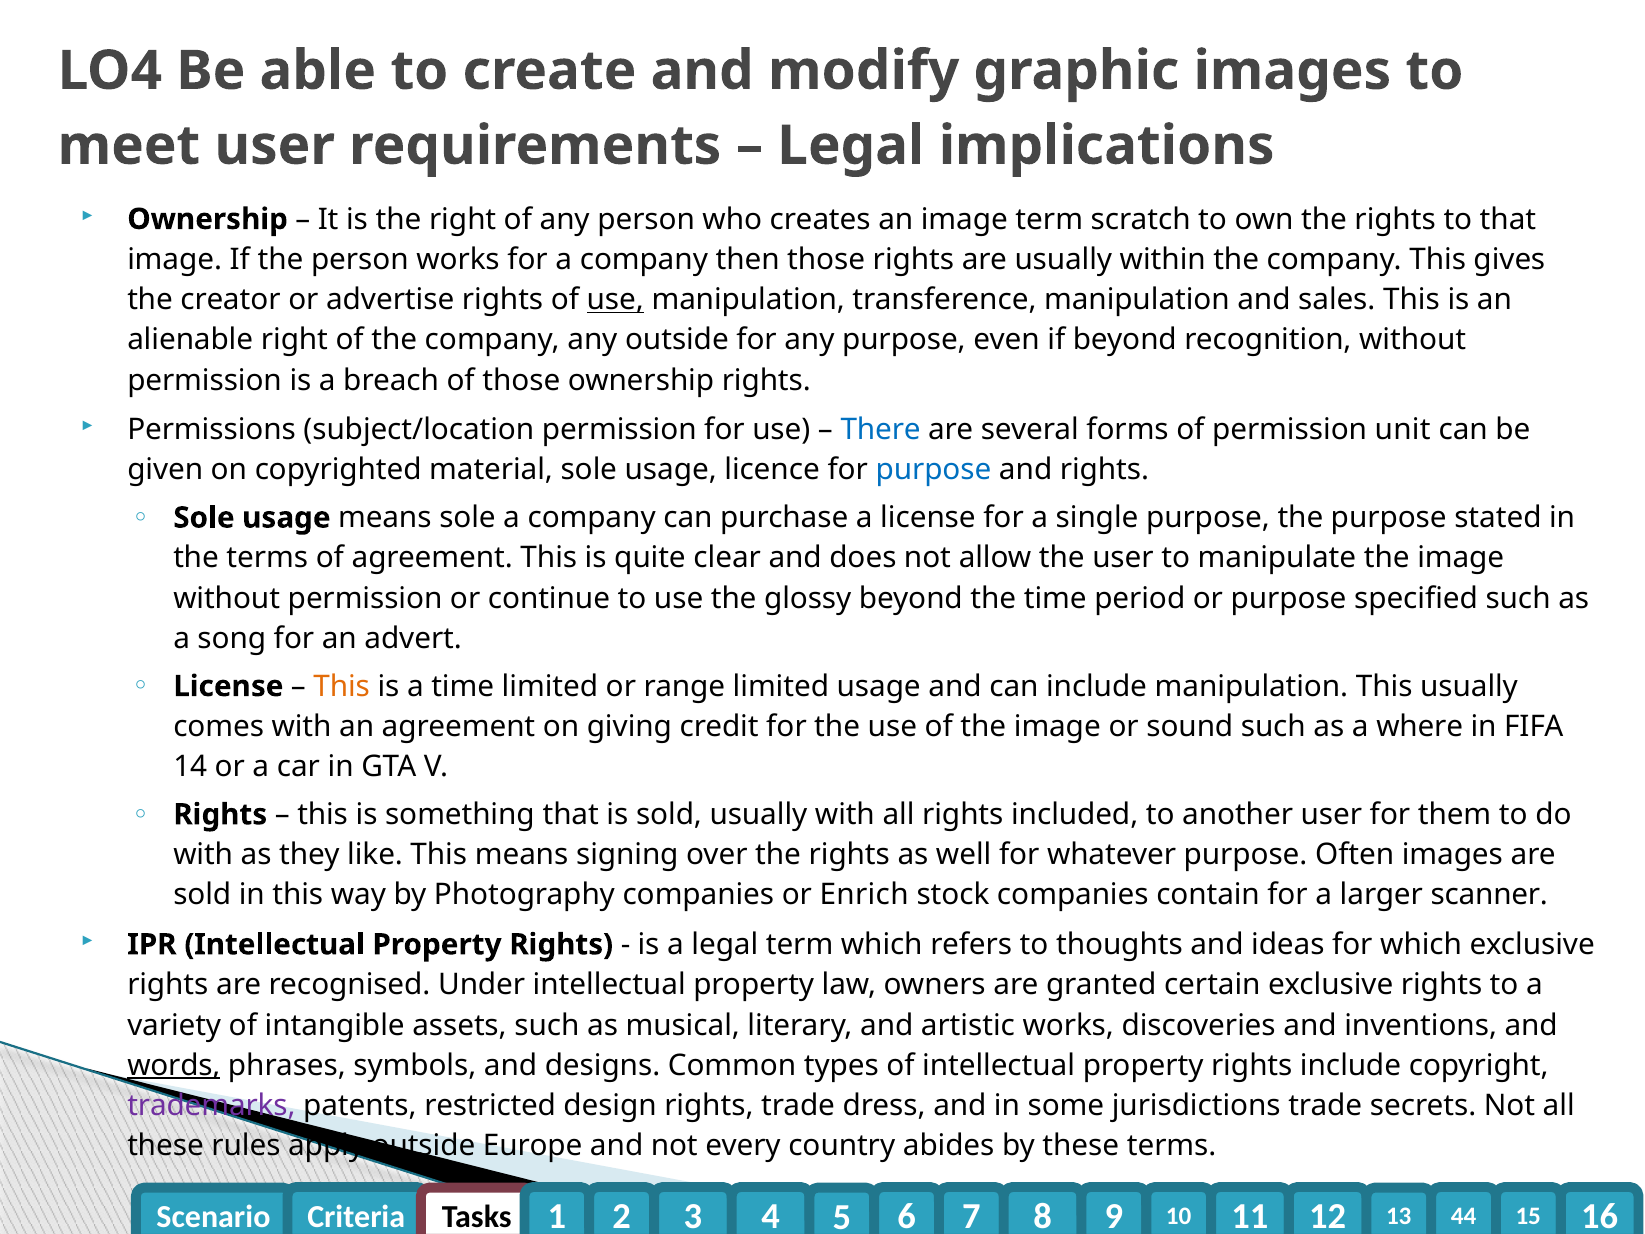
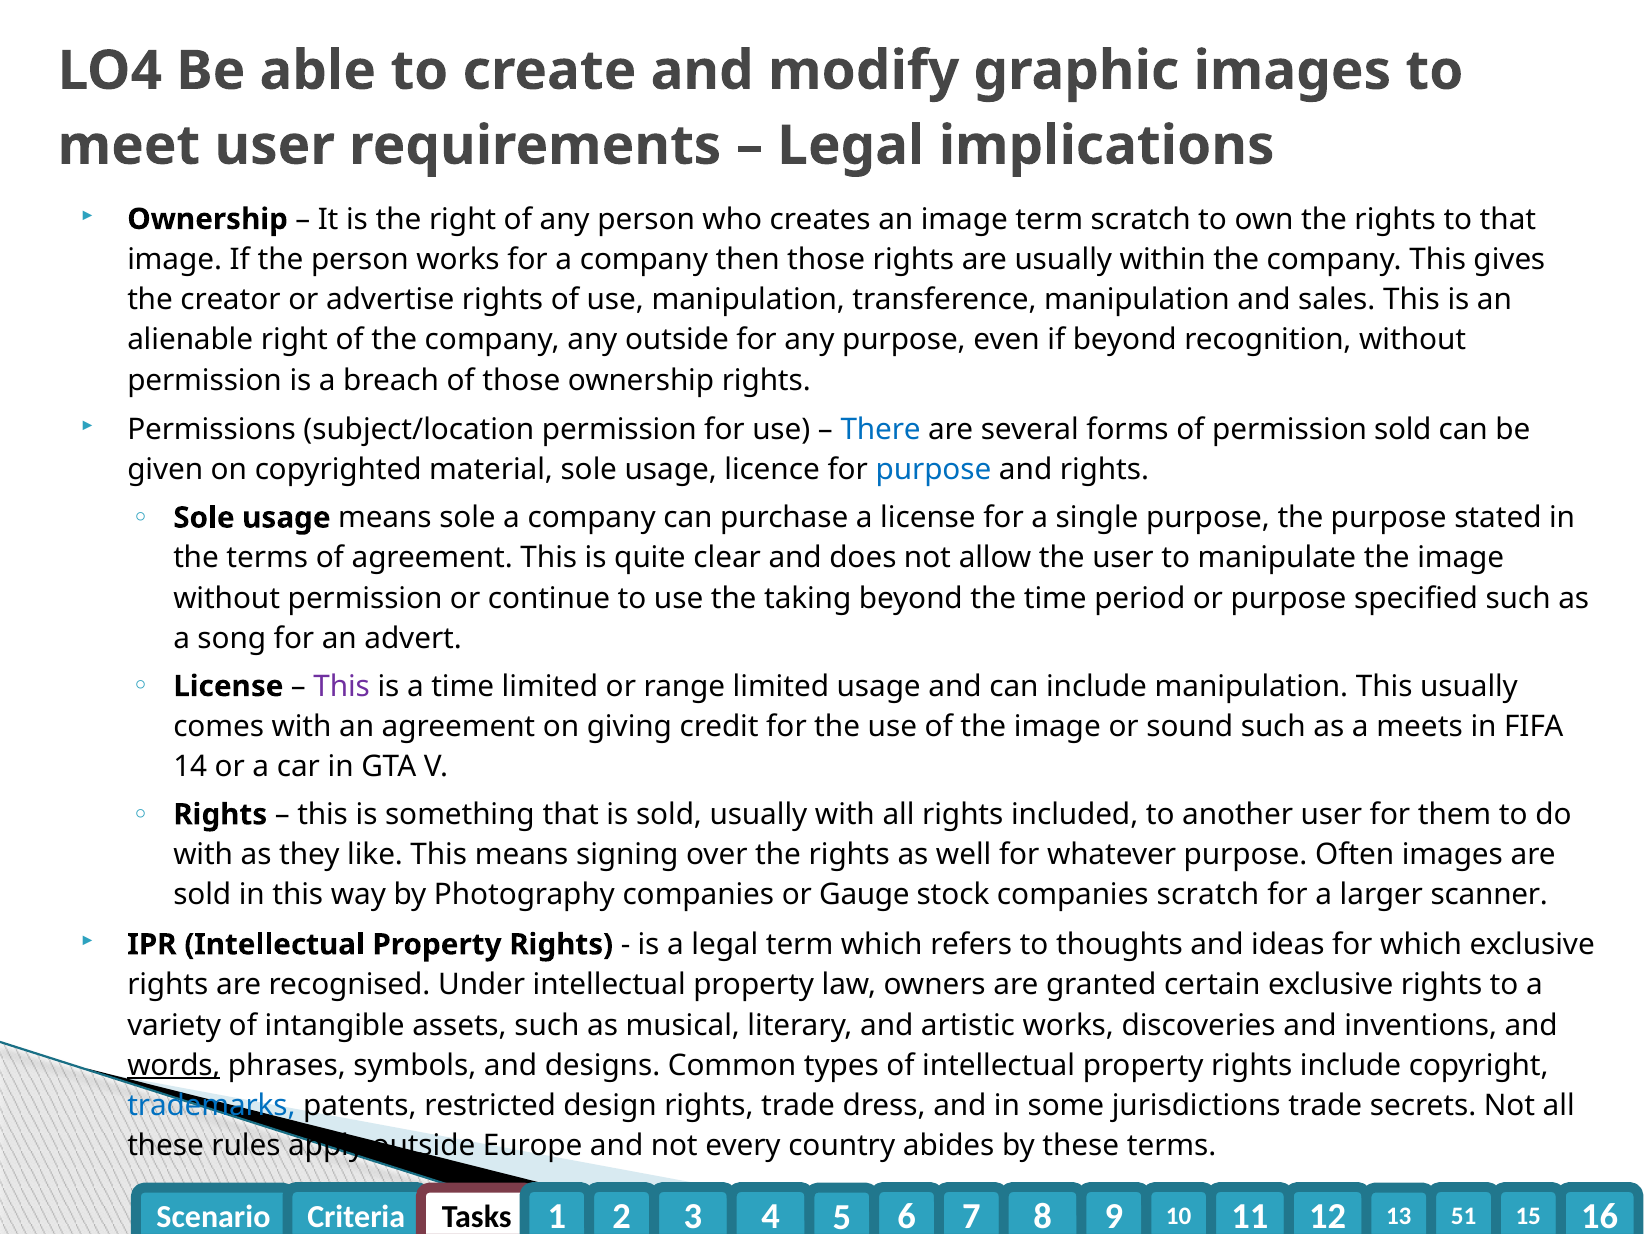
use underline: present -> none (615, 300)
permission unit: unit -> sold (1403, 430)
glossy: glossy -> taking (808, 598)
This colour: orange -> purple (342, 686)
where: where -> meets (1420, 726)
Enrich: Enrich -> Gauge (864, 895)
companies contain: contain -> scratch (1208, 895)
trademarks colour: purple -> blue (211, 1106)
44: 44 -> 51 (1464, 1216)
